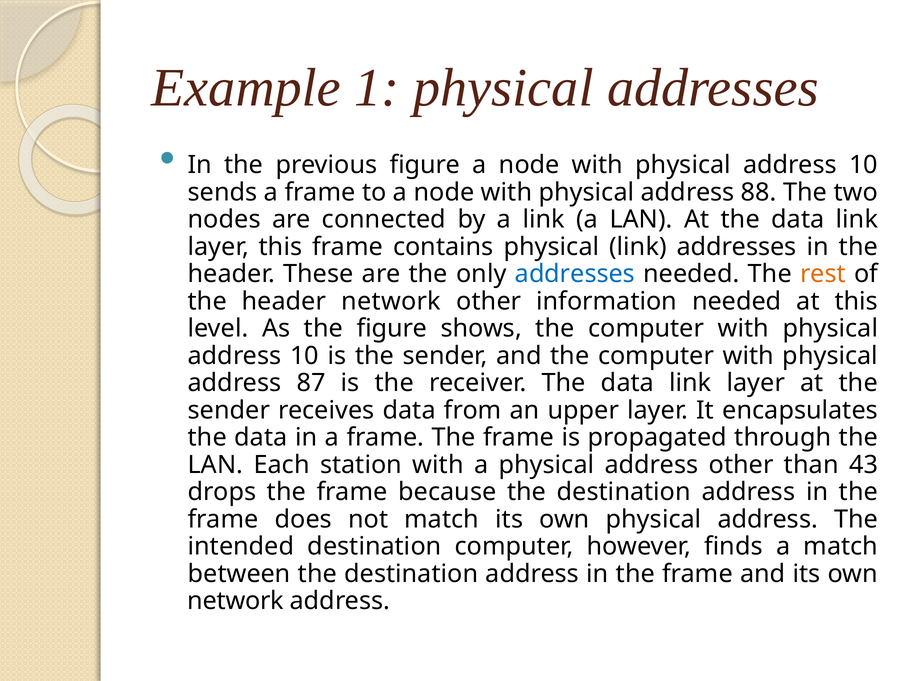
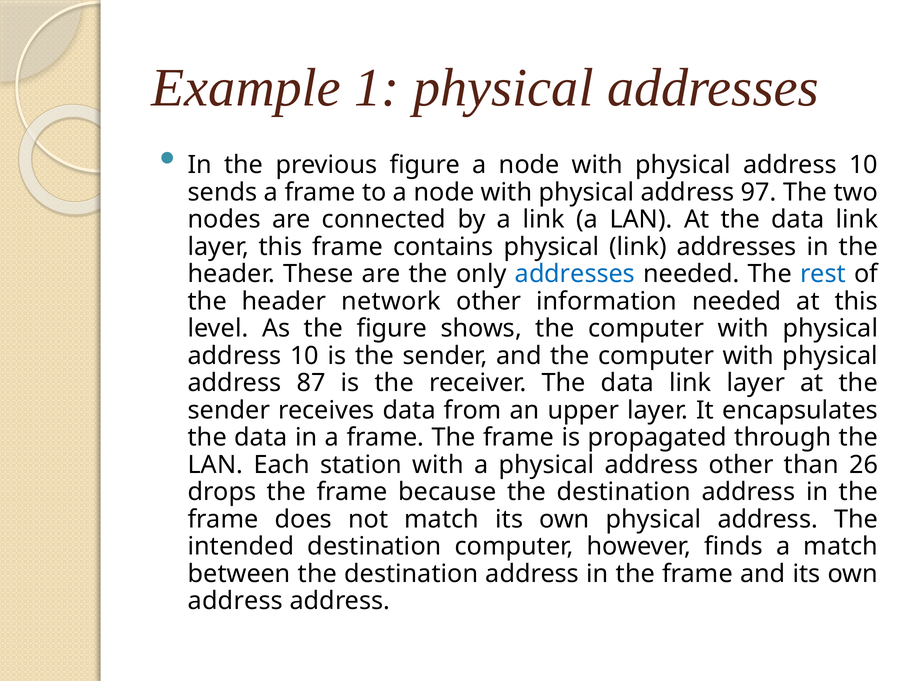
88: 88 -> 97 (759, 192)
rest colour: orange -> blue (823, 274)
43: 43 -> 26 (863, 465)
network: network -> address (235, 601)
